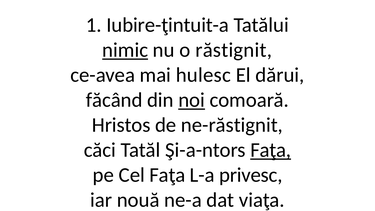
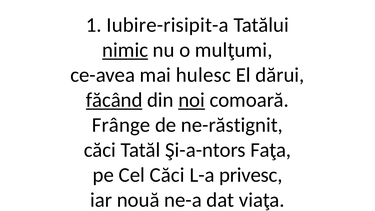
Iubire-ţintuit-a: Iubire-ţintuit-a -> Iubire-risipit-a (168, 25)
răstignit: răstignit -> mulţumi (234, 50)
făcând underline: none -> present (114, 100)
Hristos: Hristos -> Frânge (121, 125)
Faţa underline: present -> none (271, 150)
Cel Faţa: Faţa -> Căci (167, 175)
